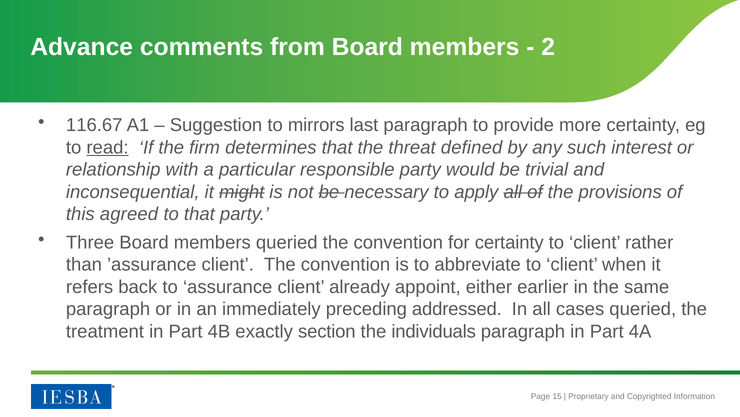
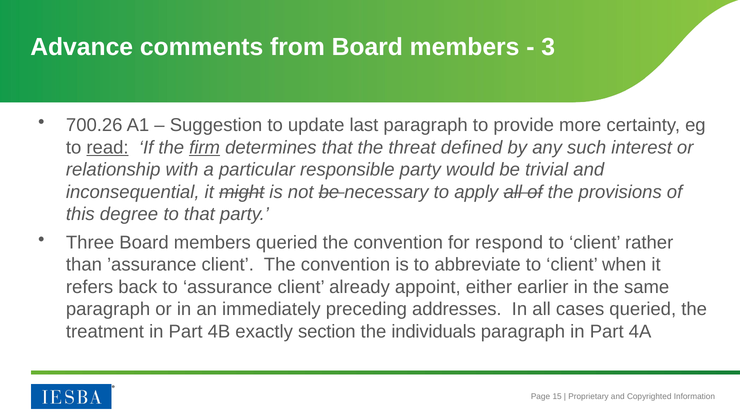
2: 2 -> 3 (548, 47)
116.67: 116.67 -> 700.26 (94, 125)
mirrors: mirrors -> update (316, 125)
firm underline: none -> present (205, 147)
agreed: agreed -> degree (129, 214)
for certainty: certainty -> respond (509, 242)
addressed: addressed -> addresses (457, 309)
